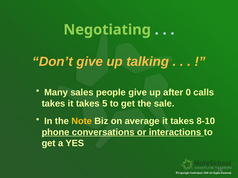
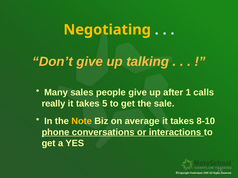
Negotiating colour: light green -> yellow (107, 30)
0: 0 -> 1 (188, 93)
takes: takes -> really (54, 104)
